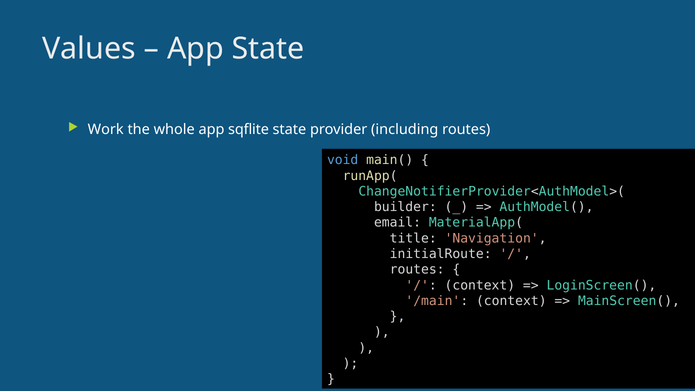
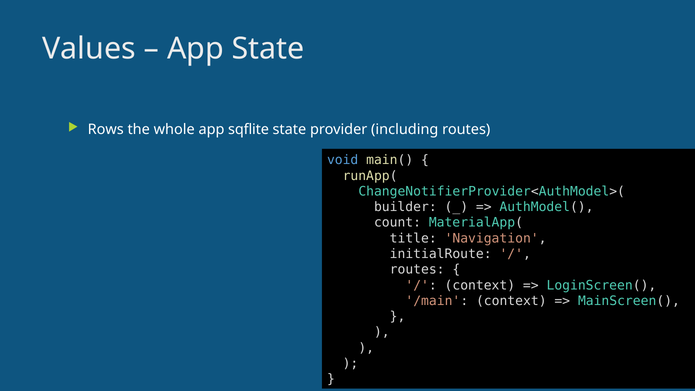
Work: Work -> Rows (106, 129)
email: email -> count (398, 223)
